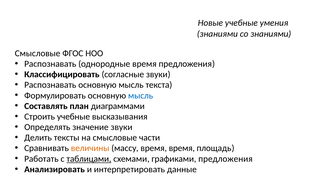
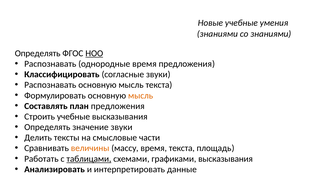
Смысловые: Смысловые -> Определять (38, 53)
НОО underline: none -> present (94, 53)
мысль colour: blue -> orange (141, 96)
план диаграммами: диаграммами -> предложения (118, 106)
время время: время -> текста (182, 148)
графиками предложения: предложения -> высказывания (226, 159)
